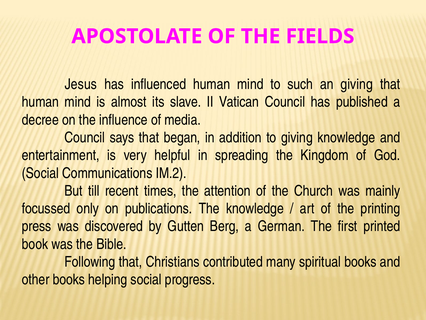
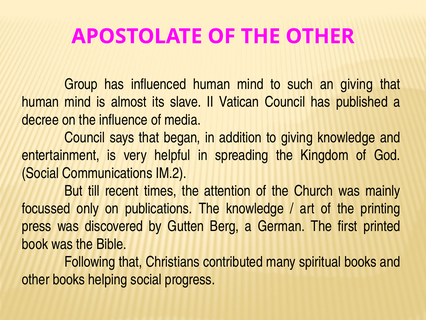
THE FIELDS: FIELDS -> OTHER (320, 36)
Jesus: Jesus -> Group (81, 84)
